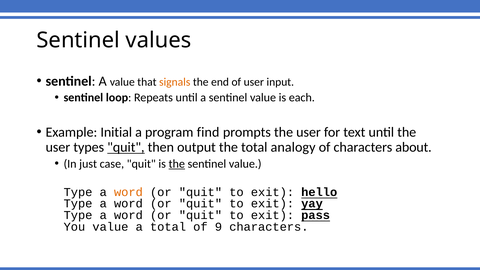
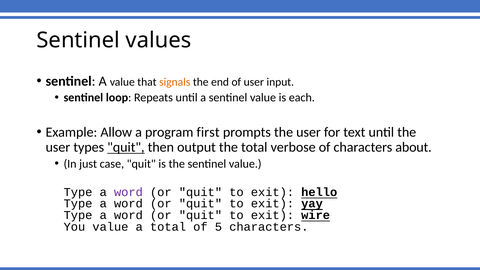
Initial: Initial -> Allow (116, 132)
find: find -> first (208, 132)
analogy: analogy -> verbose (293, 147)
the underline: present -> none (177, 164)
word colour: orange -> purple (128, 192)
pass: pass -> wire (316, 215)
9: 9 -> 5 (218, 227)
